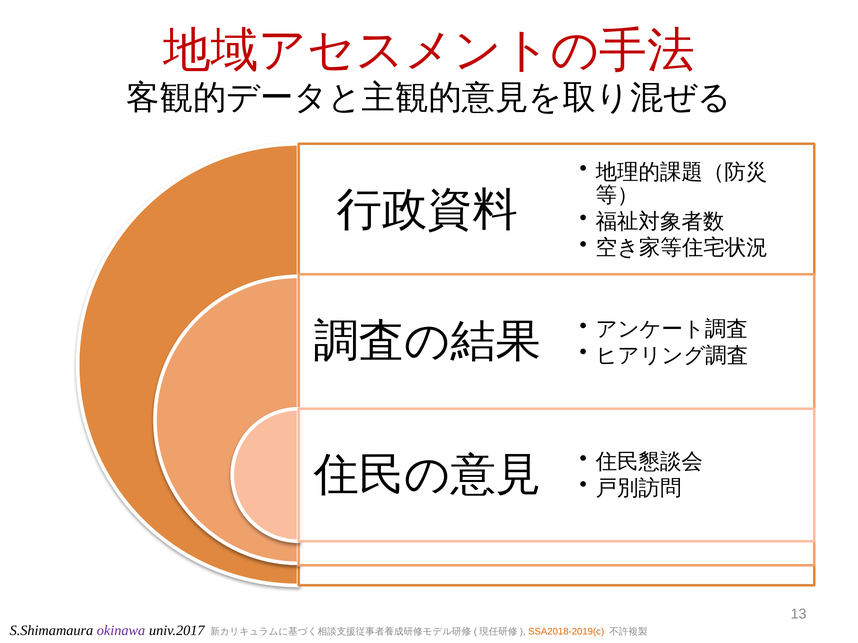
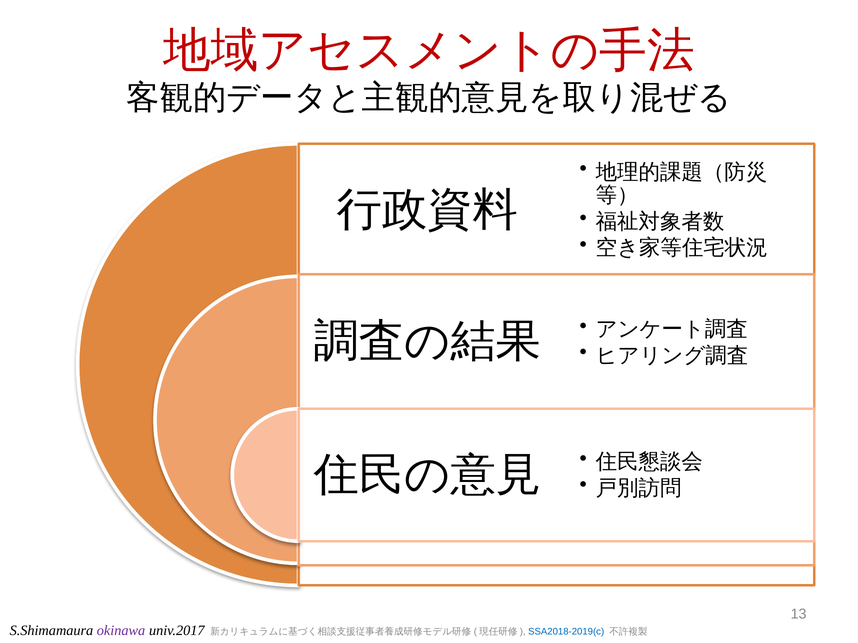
SSA2018-2019(c colour: orange -> blue (566, 632)
